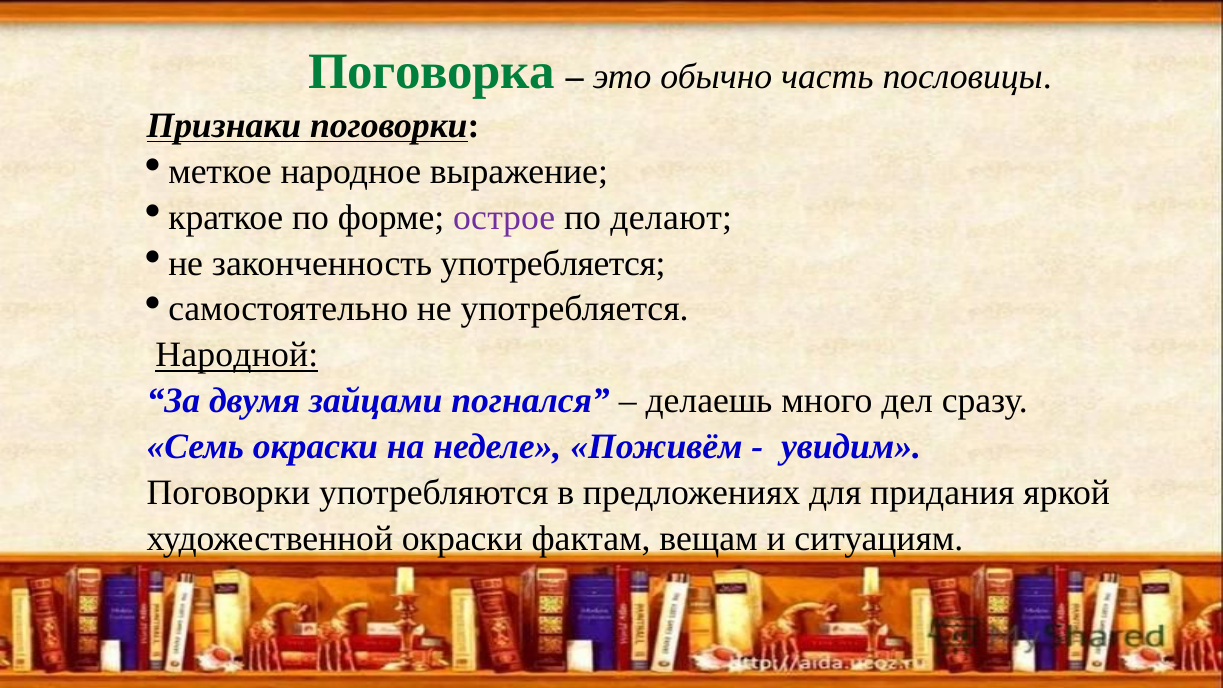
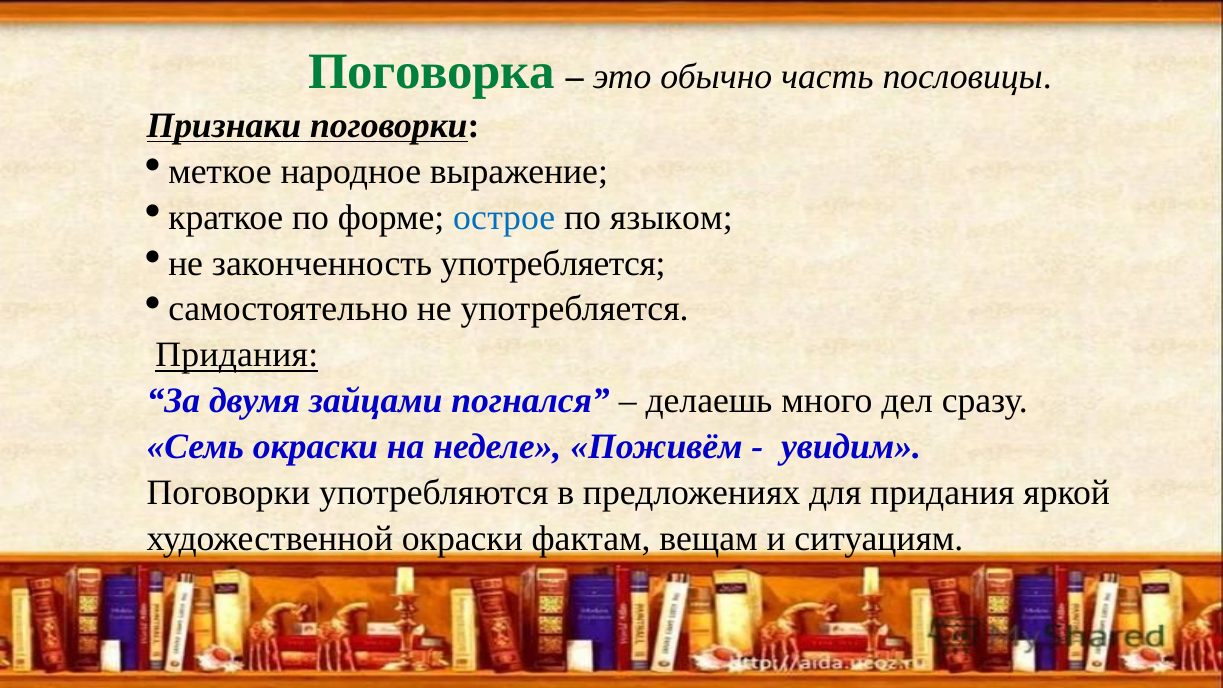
острое colour: purple -> blue (504, 217)
делают: делают -> языком (671, 217)
Народной: Народной -> Придания (237, 355)
